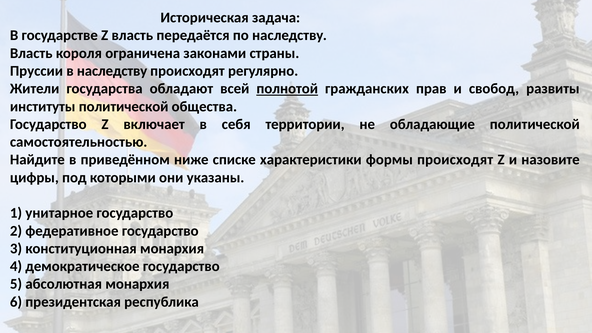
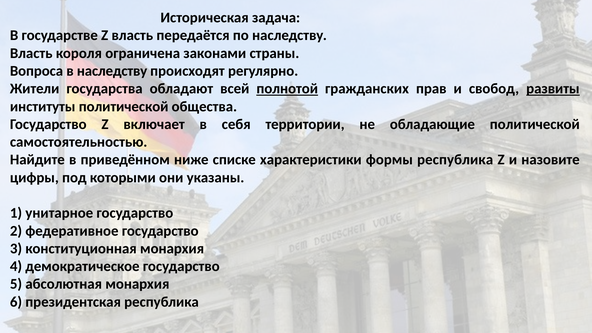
Пруссии: Пруссии -> Вопроса (36, 71)
развиты underline: none -> present (553, 89)
формы происходят: происходят -> республика (455, 160)
